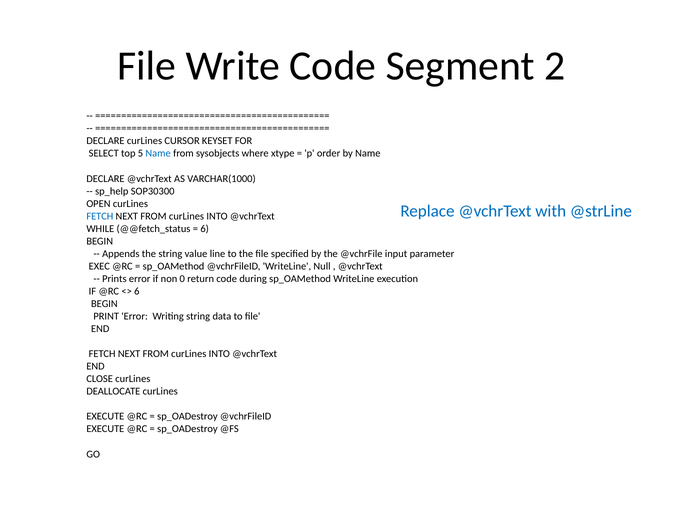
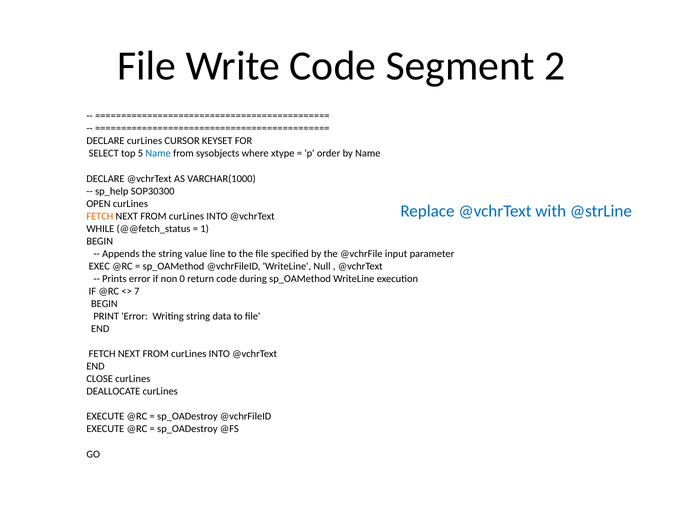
FETCH colour: blue -> orange (100, 216)
6: 6 -> 1 (205, 229)
6: 6 -> 7 (137, 291)
